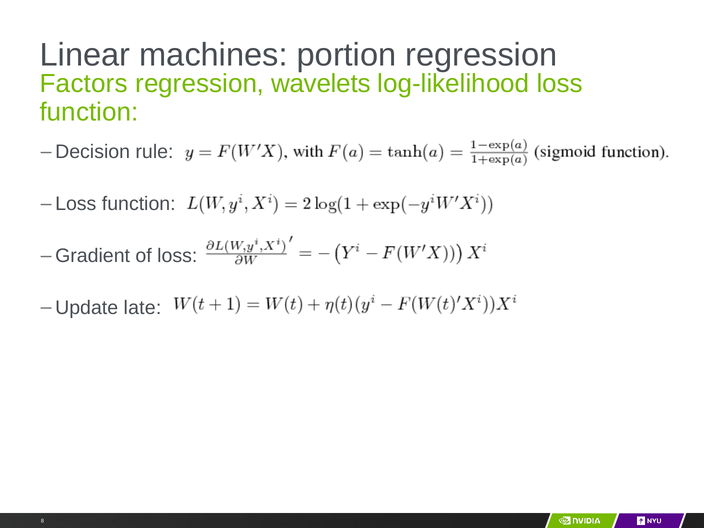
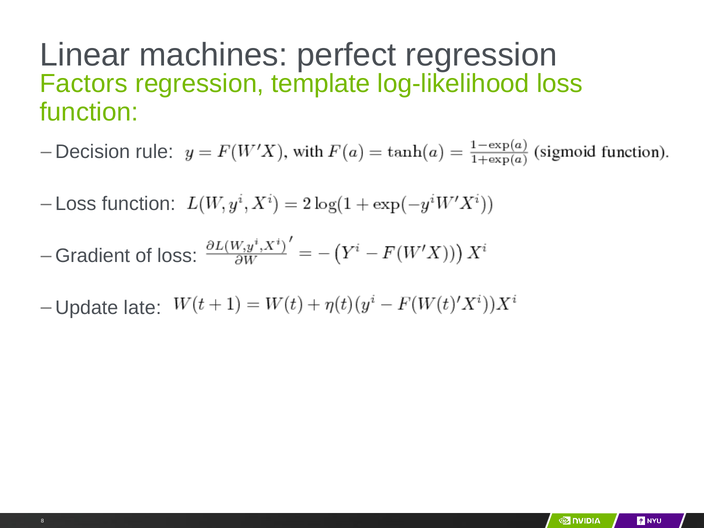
portion: portion -> perfect (347, 55)
wavelets: wavelets -> template (321, 84)
